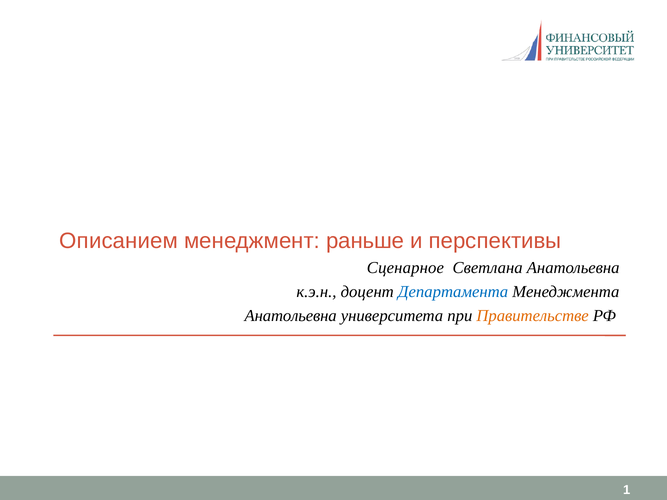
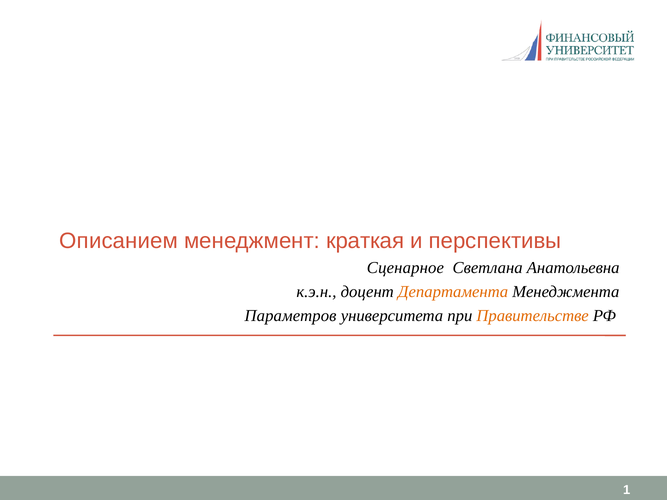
раньше: раньше -> краткая (365, 241)
Департамента colour: blue -> orange (453, 292)
Анатольевна: Анатольевна -> Параметров (291, 316)
